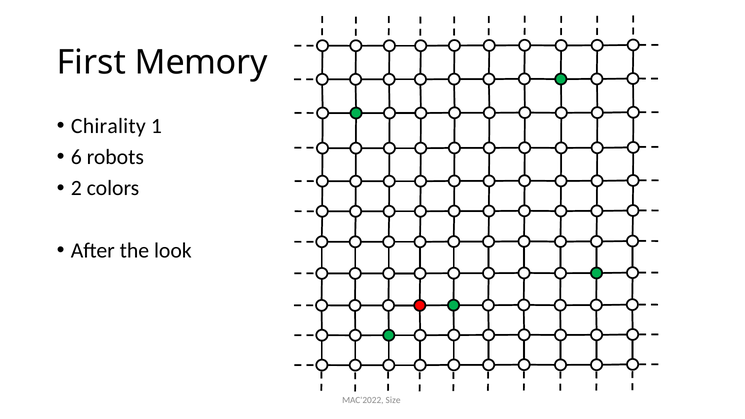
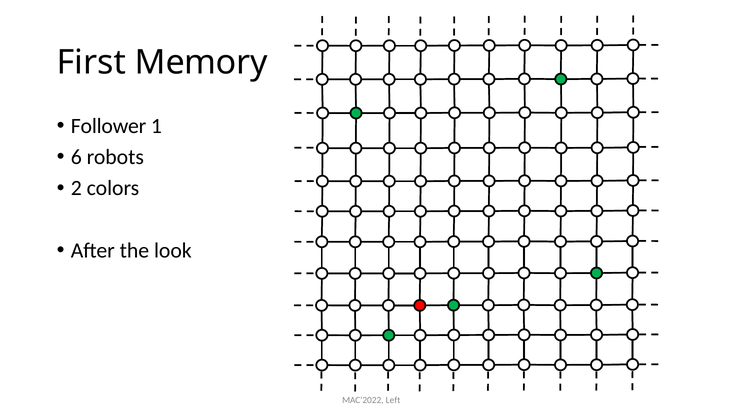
Chirality: Chirality -> Follower (109, 126)
Size: Size -> Left (393, 400)
